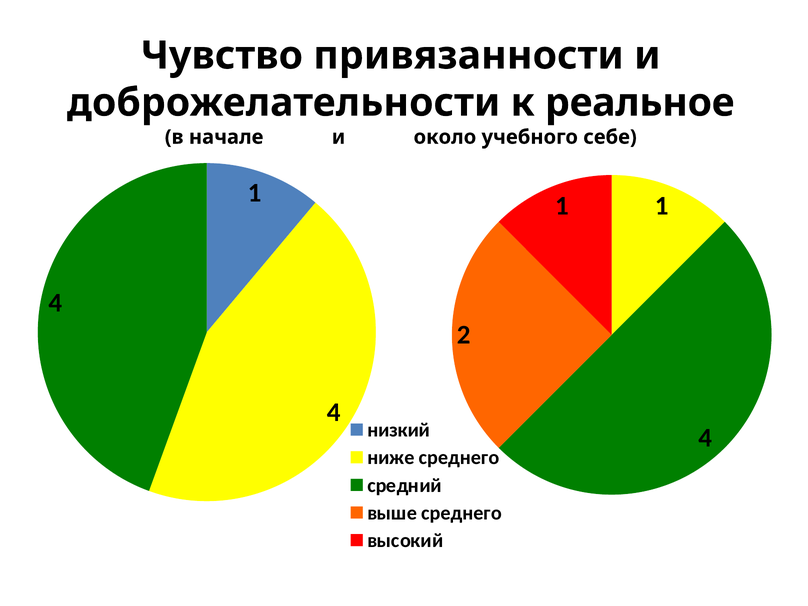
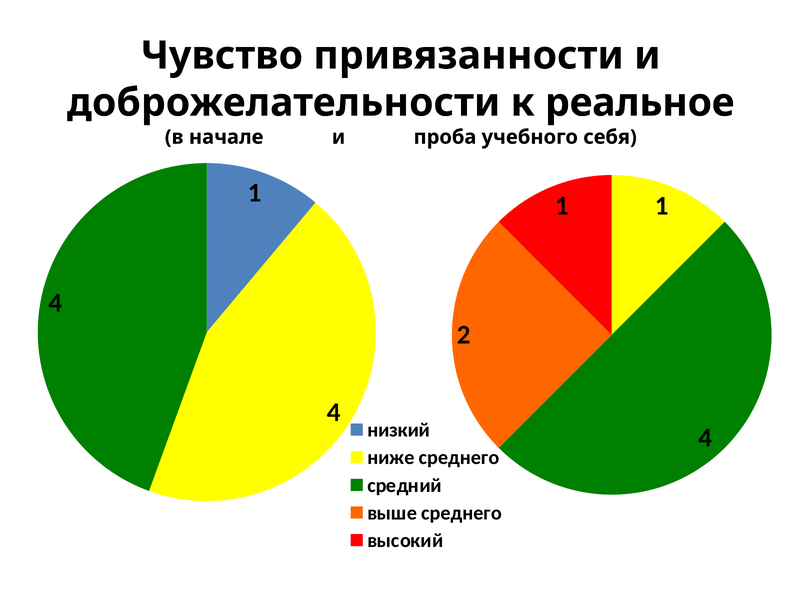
около: около -> проба (445, 137)
себе: себе -> себя (610, 137)
